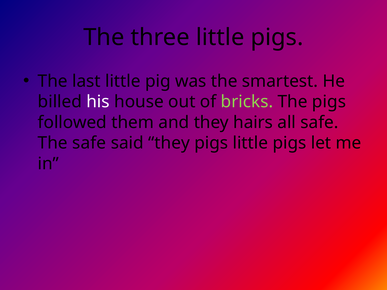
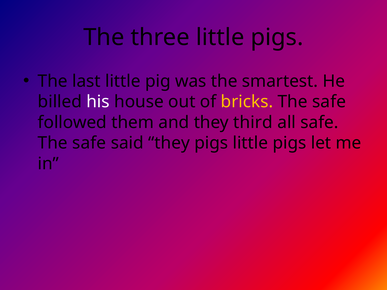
bricks colour: light green -> yellow (247, 102)
pigs: pigs -> safe (329, 102)
hairs: hairs -> third (253, 122)
